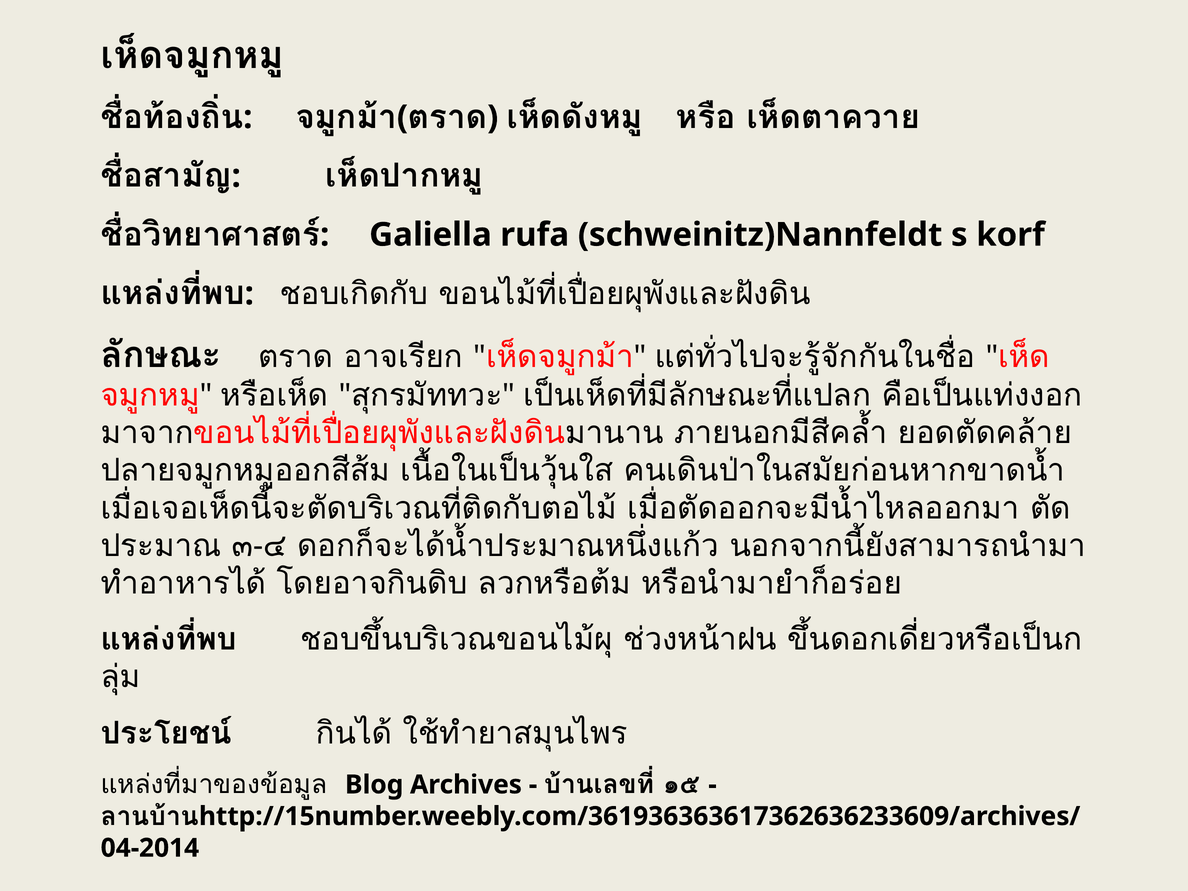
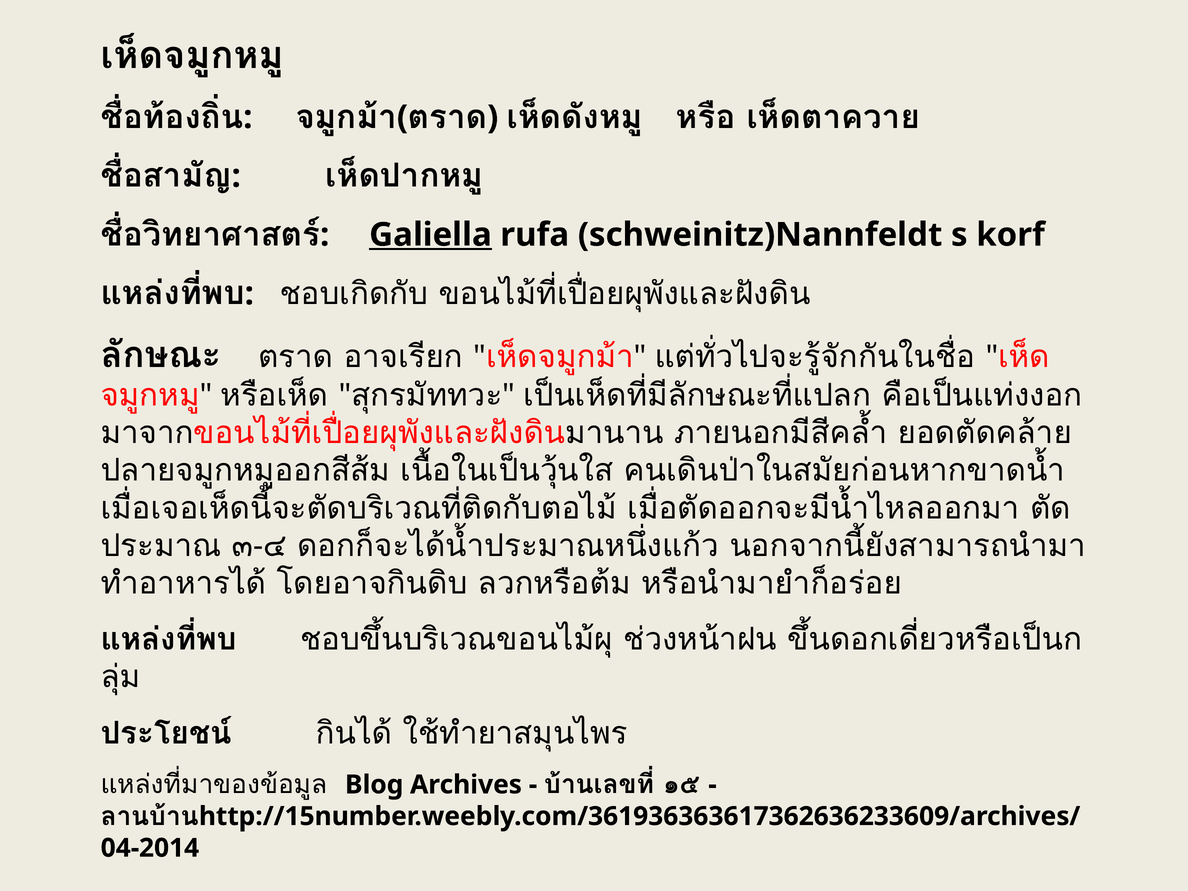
Galiella underline: none -> present (430, 235)
